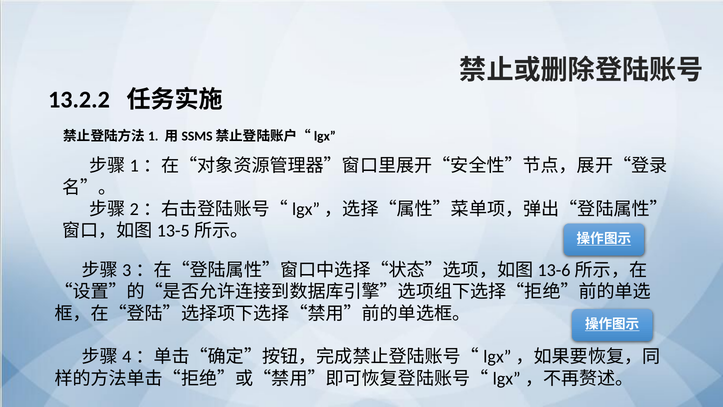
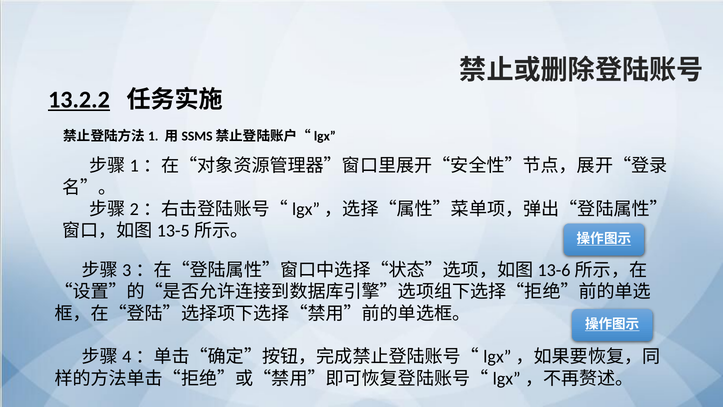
13.2.2 underline: none -> present (79, 100)
